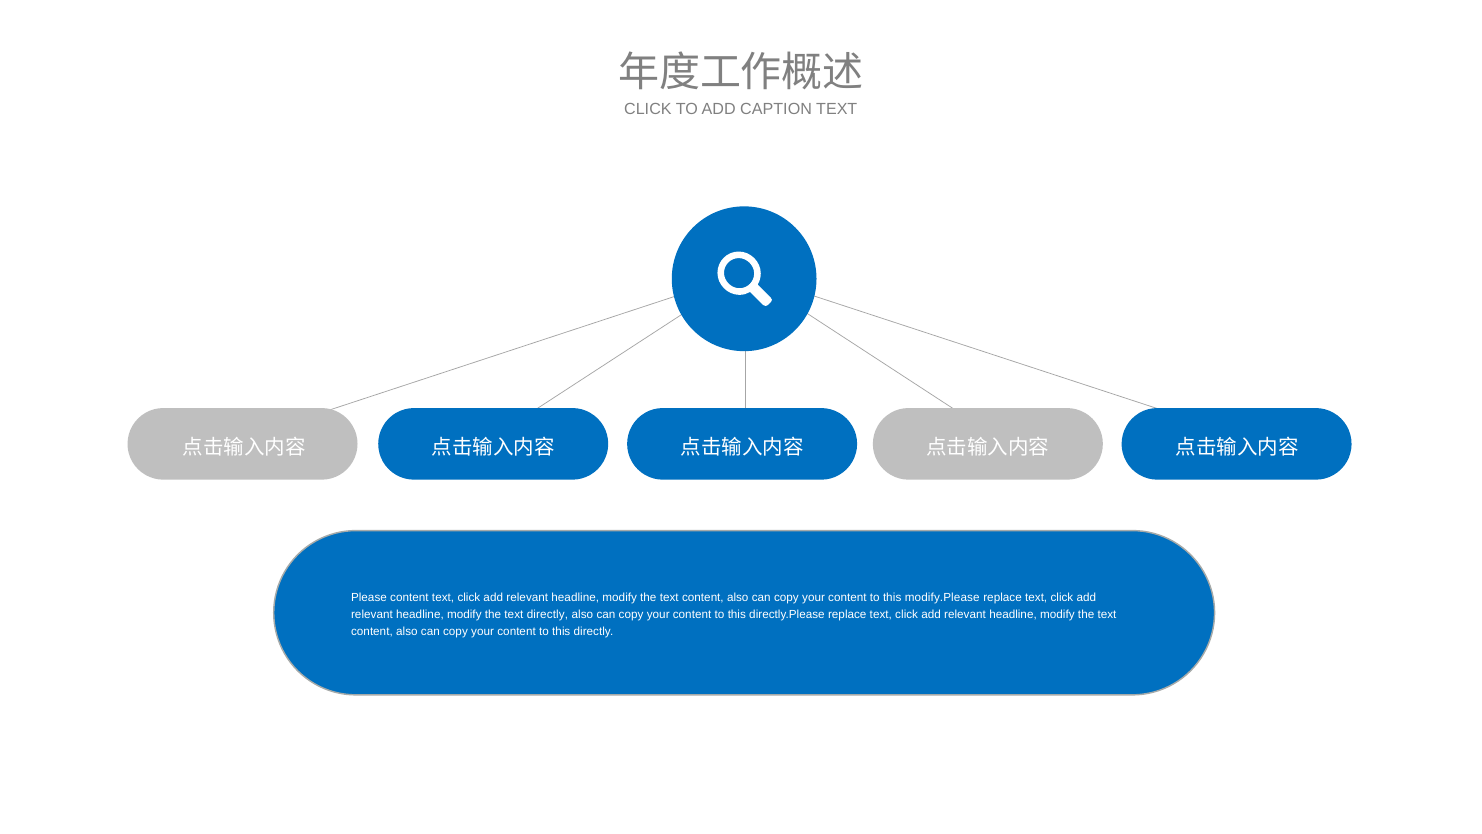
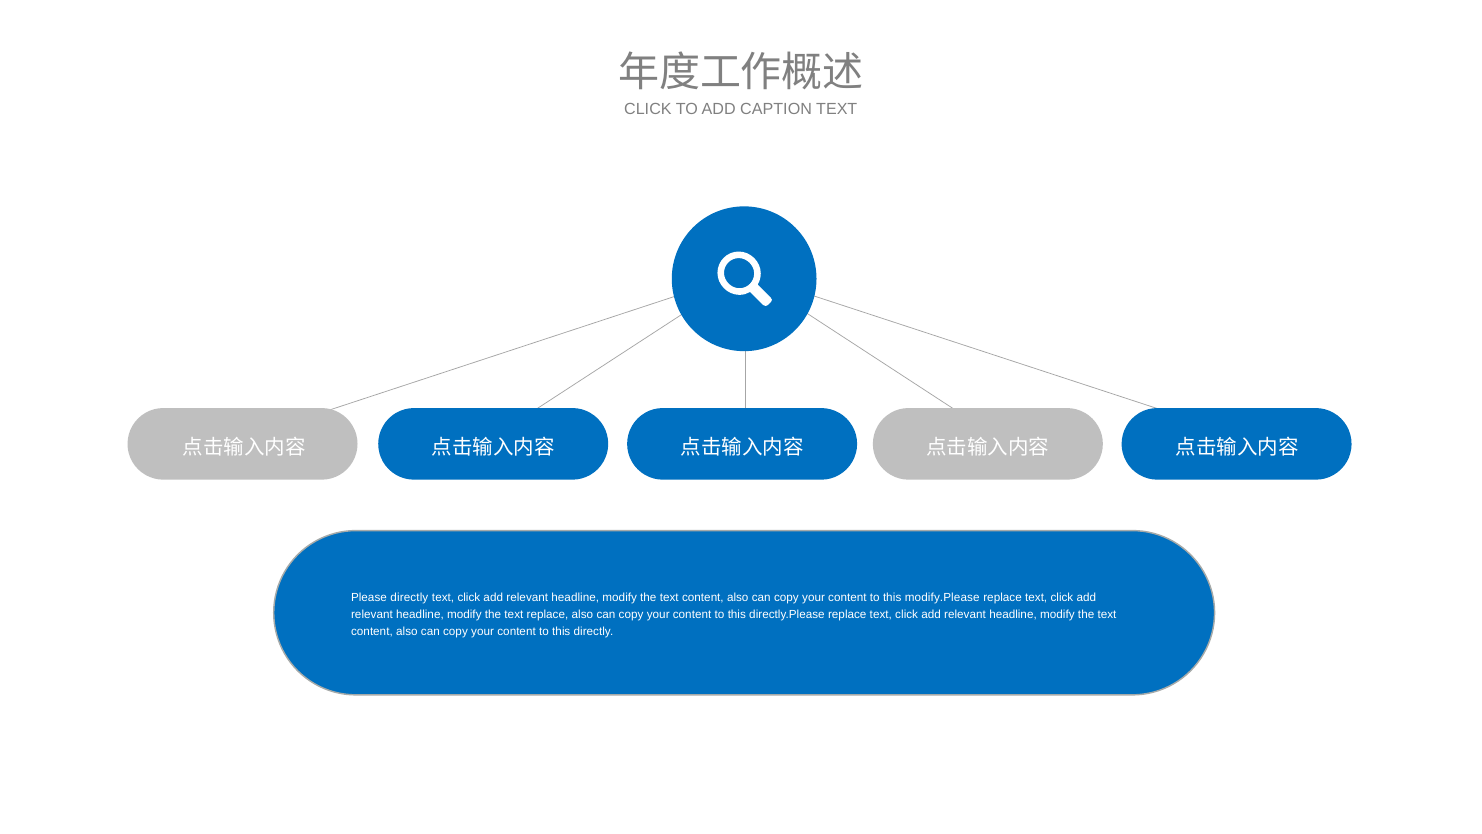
Please content: content -> directly (409, 598)
text directly: directly -> replace (547, 615)
